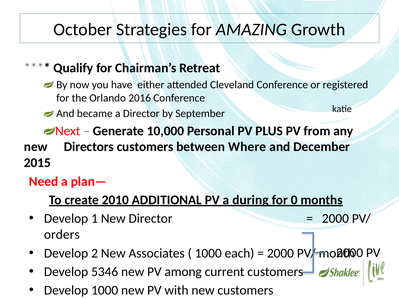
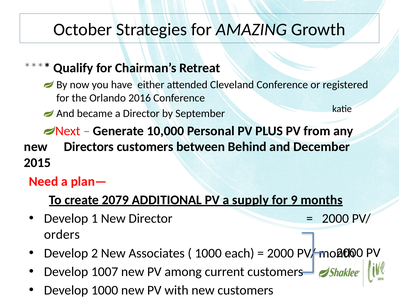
Where: Where -> Behind (247, 147)
2010: 2010 -> 2079 (115, 200)
during: during -> supply (251, 200)
0: 0 -> 9 (294, 200)
5346: 5346 -> 1007 (105, 272)
